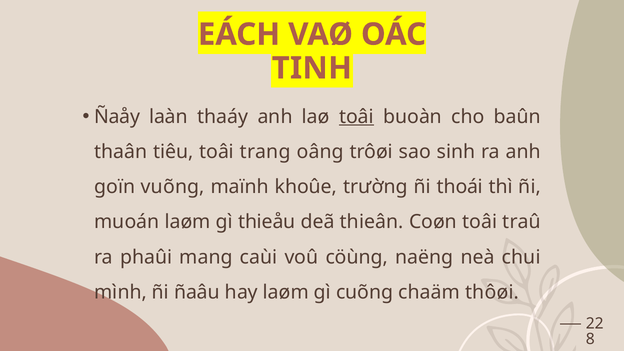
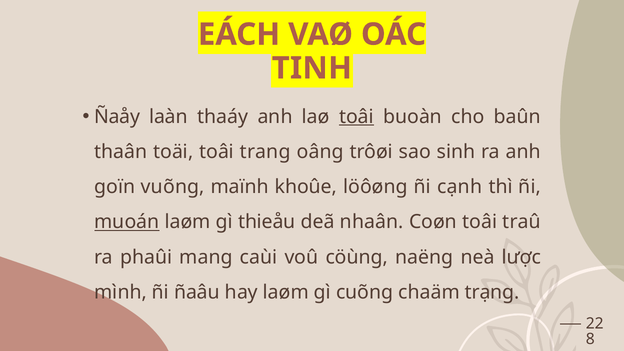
tiêu: tiêu -> toäi (173, 152)
trường: trường -> löôøng (375, 187)
thoái: thoái -> cạnh (460, 187)
muoán underline: none -> present (127, 222)
thieân: thieân -> nhaân (372, 222)
chui: chui -> lược (521, 257)
thôøi: thôøi -> trạng (492, 292)
